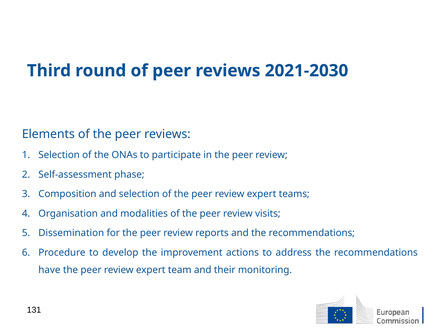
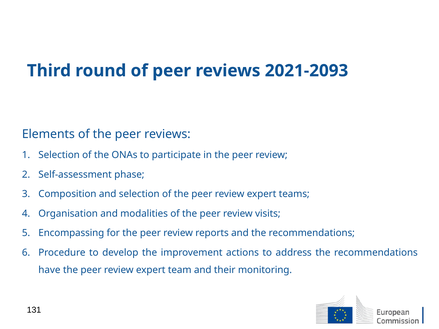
2021-2030: 2021-2030 -> 2021-2093 (307, 71)
Dissemination: Dissemination -> Encompassing (71, 233)
